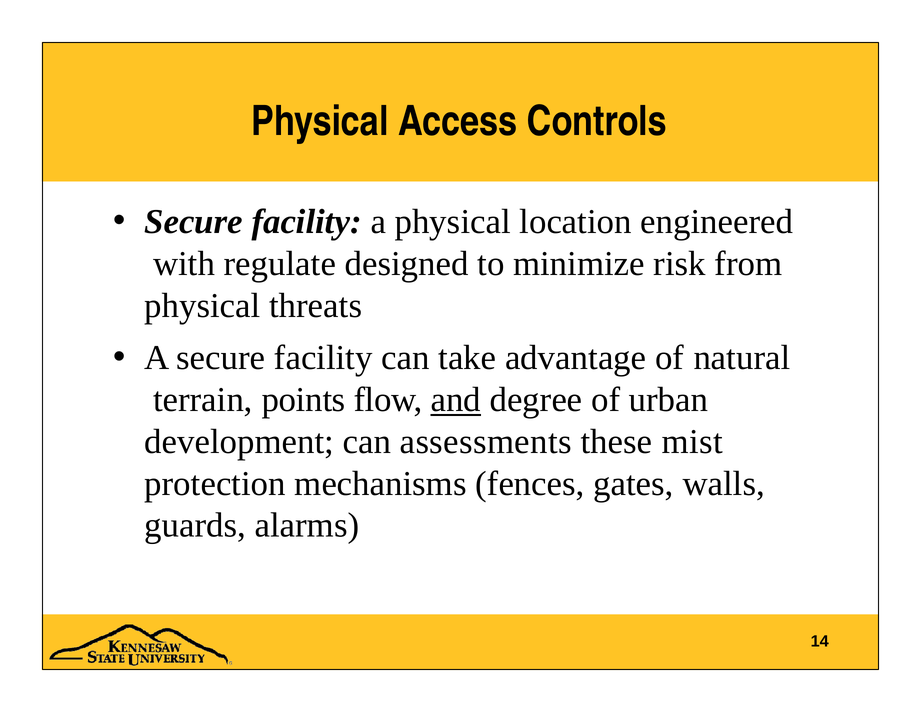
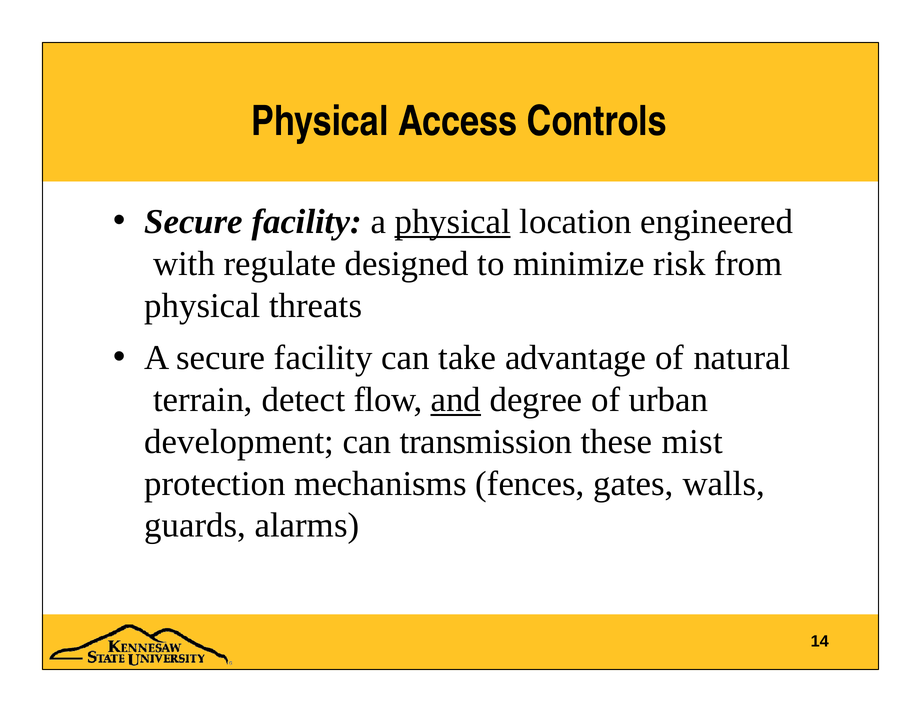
physical underline: none -> present (453, 222)
points: points -> detect (303, 400)
assessments: assessments -> transmission (486, 442)
